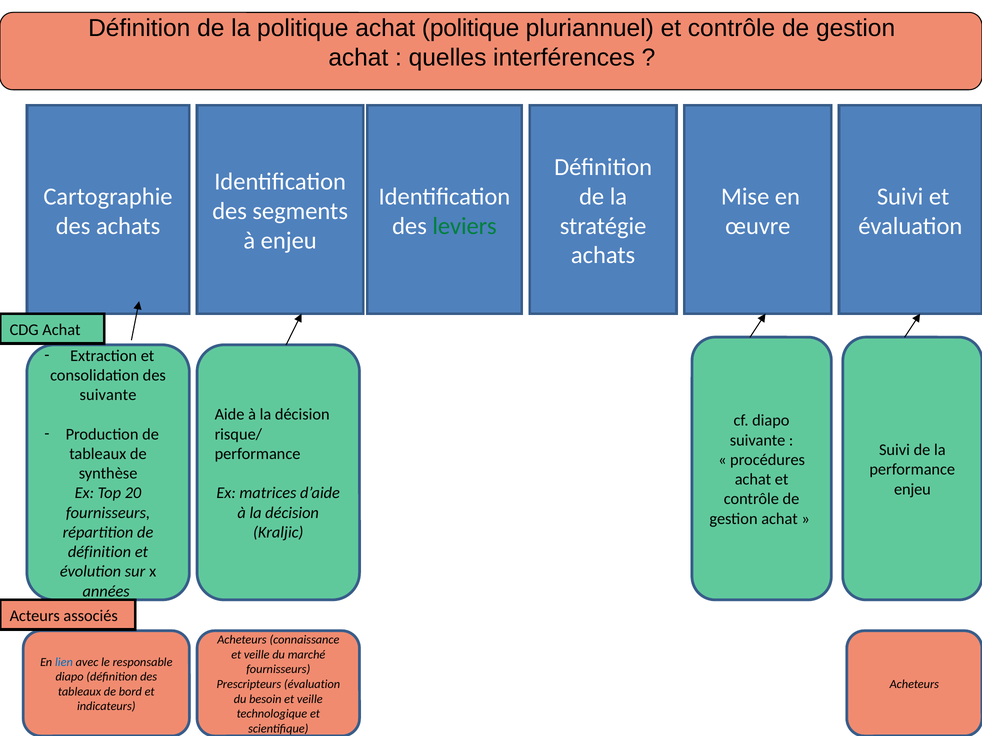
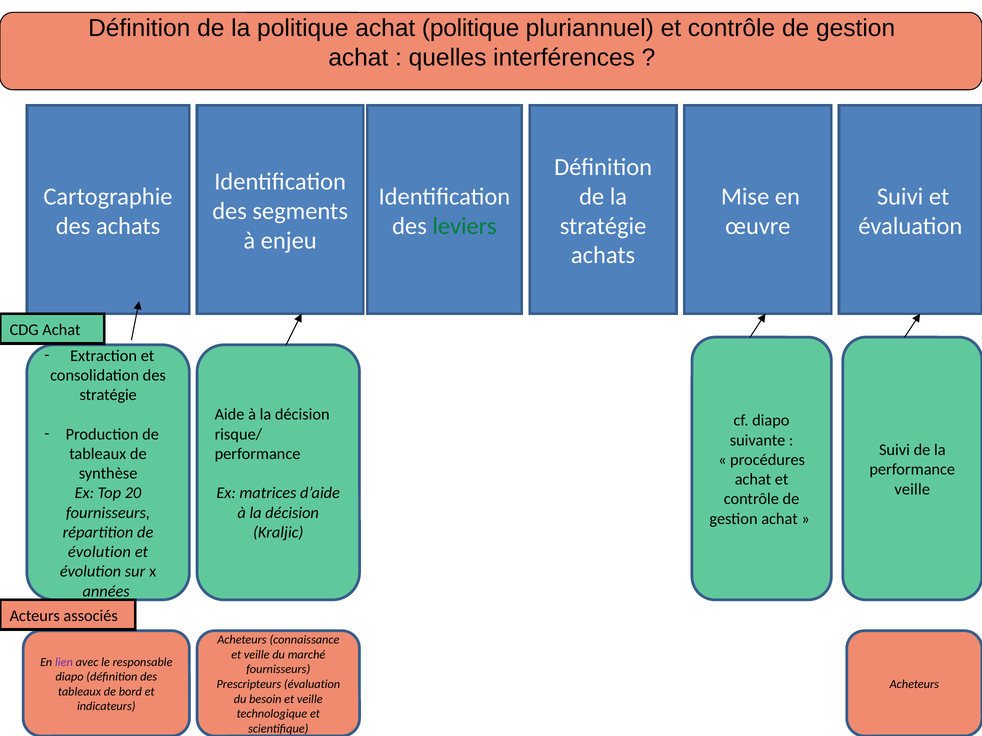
suivante: suivante -> stratégie (108, 395)
enjeu: enjeu -> veille (912, 490)
définition: définition -> évolution (99, 552)
lien colour: blue -> purple (64, 663)
